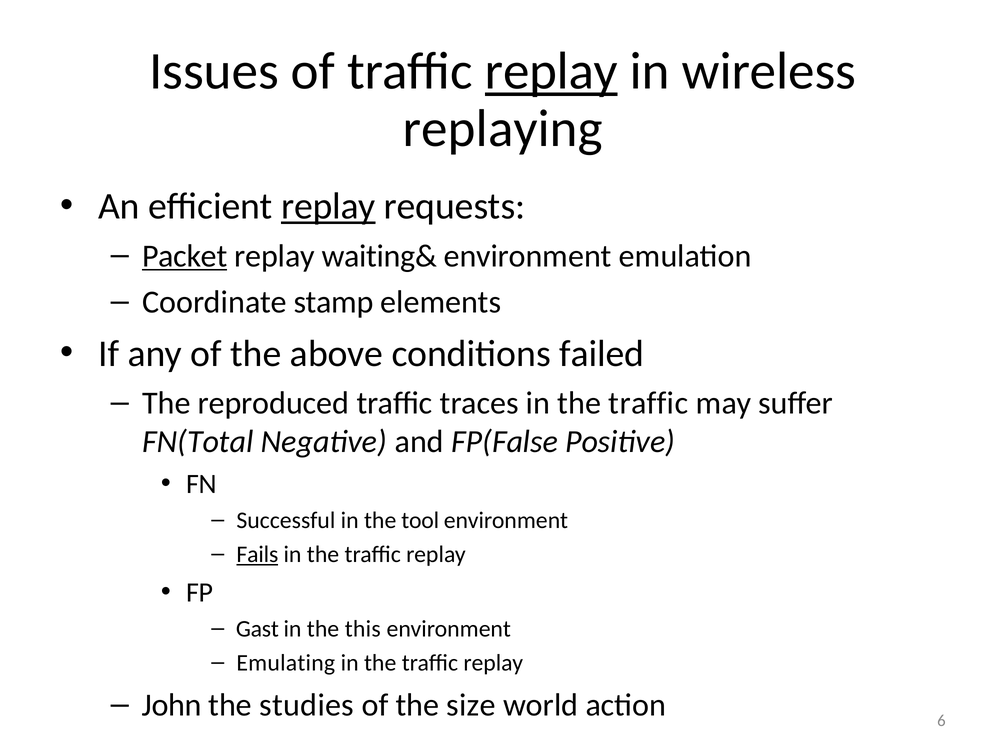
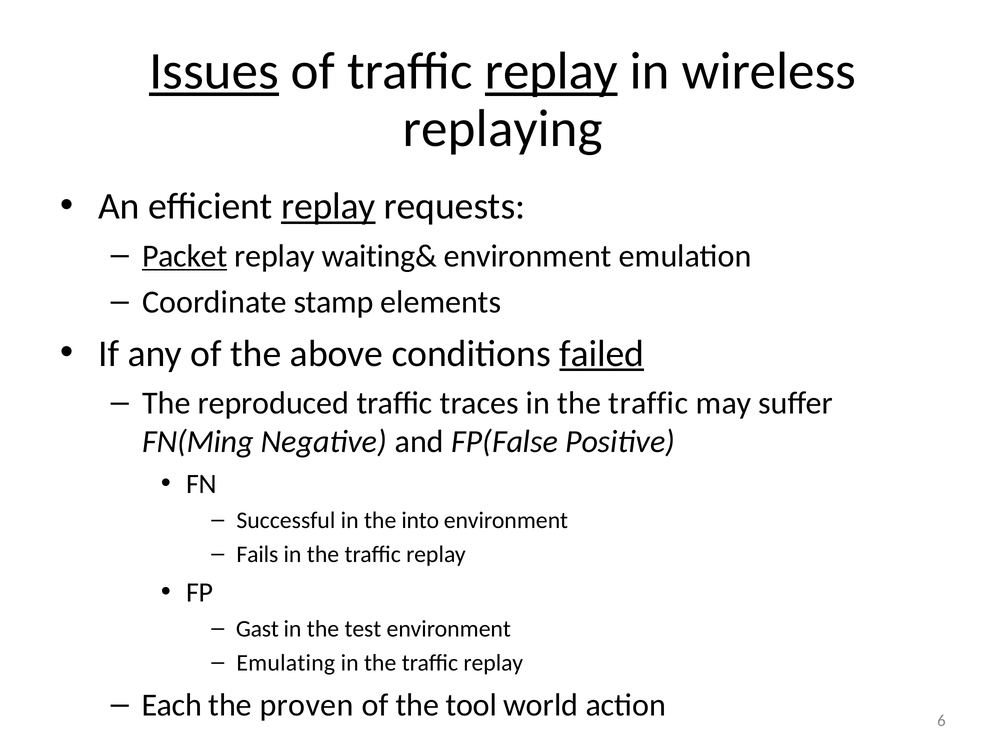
Issues underline: none -> present (214, 71)
failed underline: none -> present (602, 353)
FN(Total: FN(Total -> FN(Ming (198, 441)
tool: tool -> into (420, 520)
Fails underline: present -> none (257, 554)
this: this -> test (363, 629)
John: John -> Each (172, 705)
studies: studies -> proven (307, 705)
size: size -> tool (471, 705)
